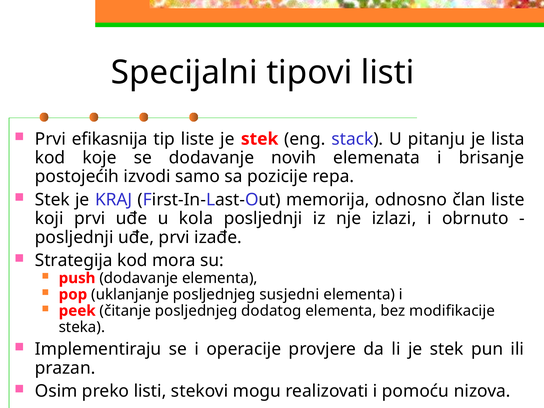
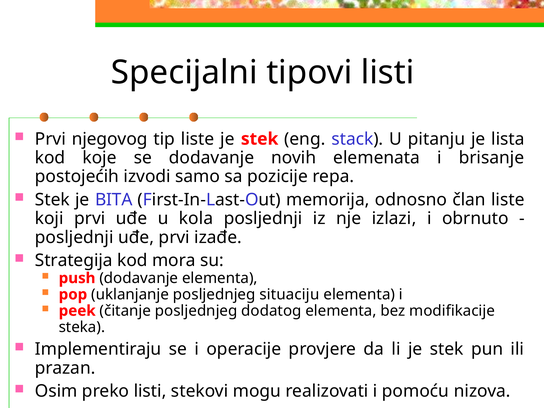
efikasnija: efikasnija -> njegovog (110, 139)
KRAJ: KRAJ -> BITA (114, 200)
susjedni: susjedni -> situaciju (289, 294)
